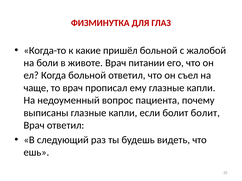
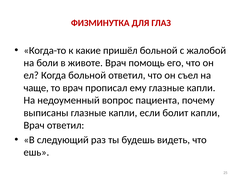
питании: питании -> помощь (147, 63)
болит болит: болит -> капли (205, 113)
